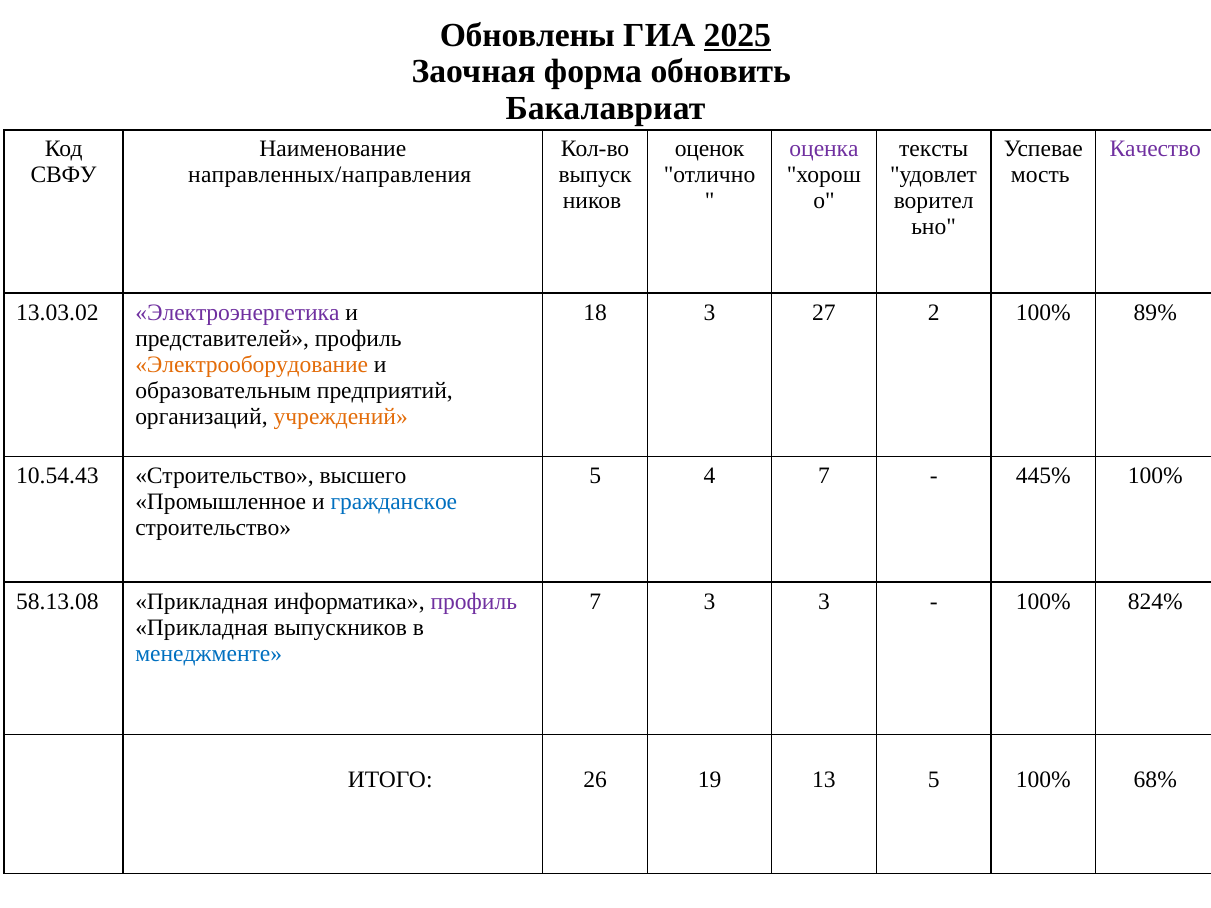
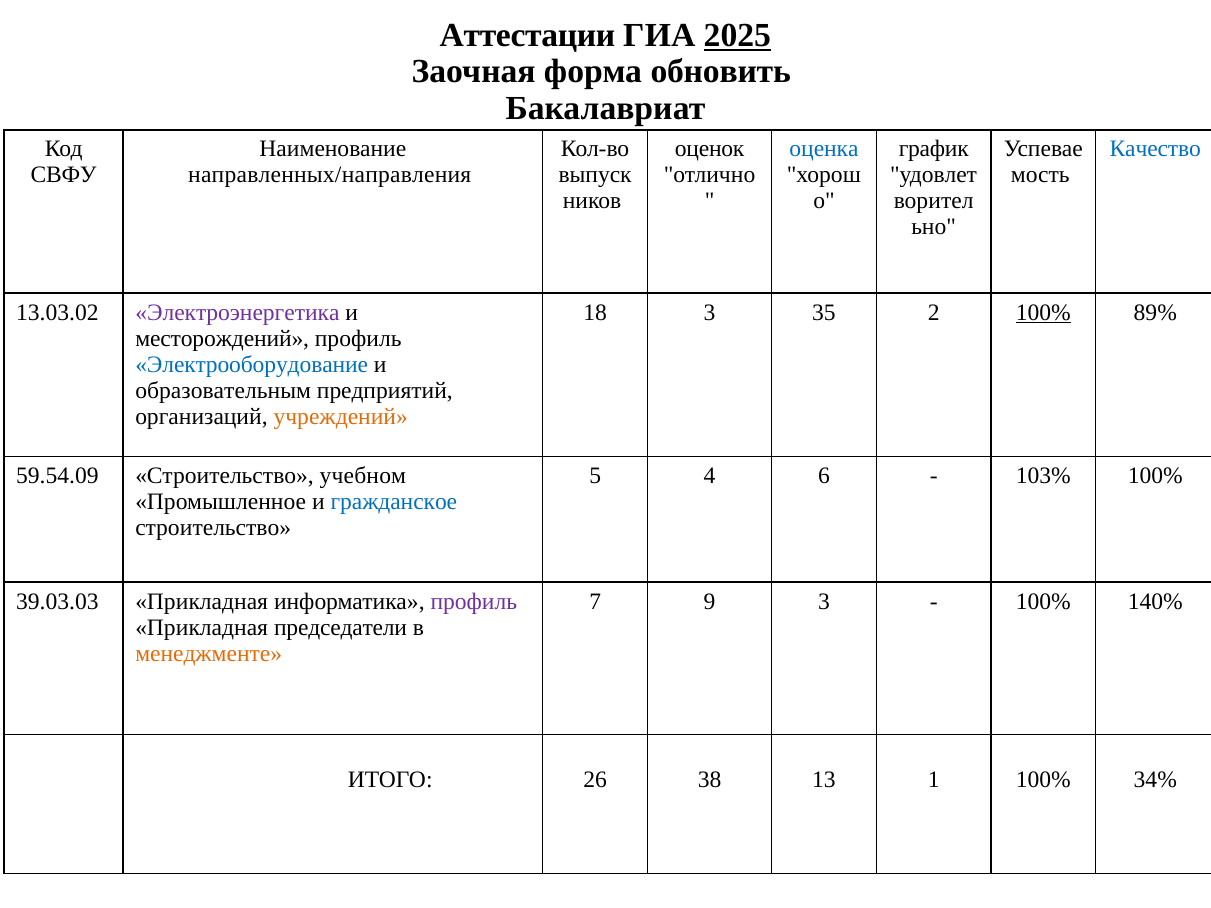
Обновлены: Обновлены -> Аттестации (527, 36)
оценка colour: purple -> blue (824, 149)
тексты: тексты -> график (934, 149)
Качество colour: purple -> blue (1155, 149)
27: 27 -> 35 (824, 312)
100% underline: none -> present (1043, 312)
представителей: представителей -> месторождений (222, 339)
Электрооборудование colour: orange -> blue (252, 365)
10.54.43: 10.54.43 -> 59.54.09 (57, 476)
высшего: высшего -> учебном (363, 476)
4 7: 7 -> 6 (824, 476)
445%: 445% -> 103% (1043, 476)
58.13.08: 58.13.08 -> 39.03.03 (57, 601)
7 3: 3 -> 9 (710, 601)
824%: 824% -> 140% (1155, 601)
выпускников: выпускников -> председатели (341, 627)
менеджменте colour: blue -> orange (209, 654)
19: 19 -> 38 (710, 780)
13 5: 5 -> 1 (934, 780)
68%: 68% -> 34% (1155, 780)
